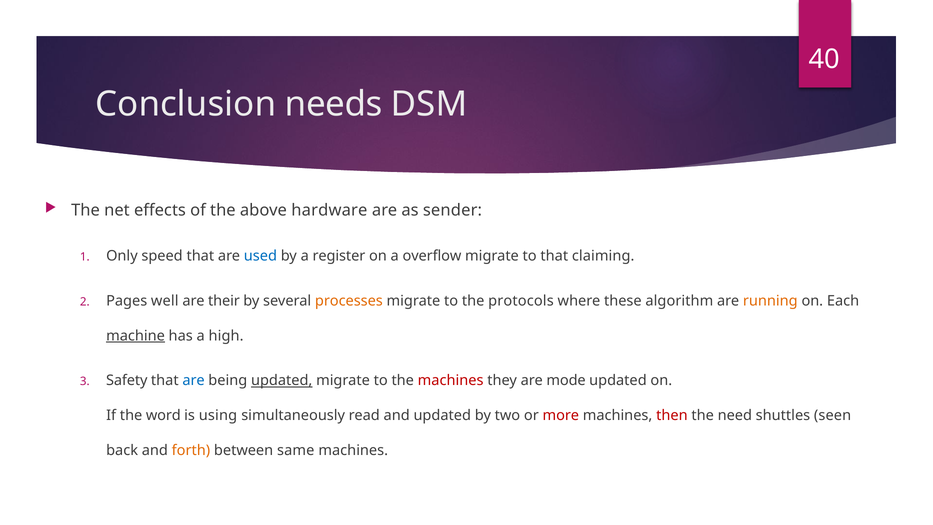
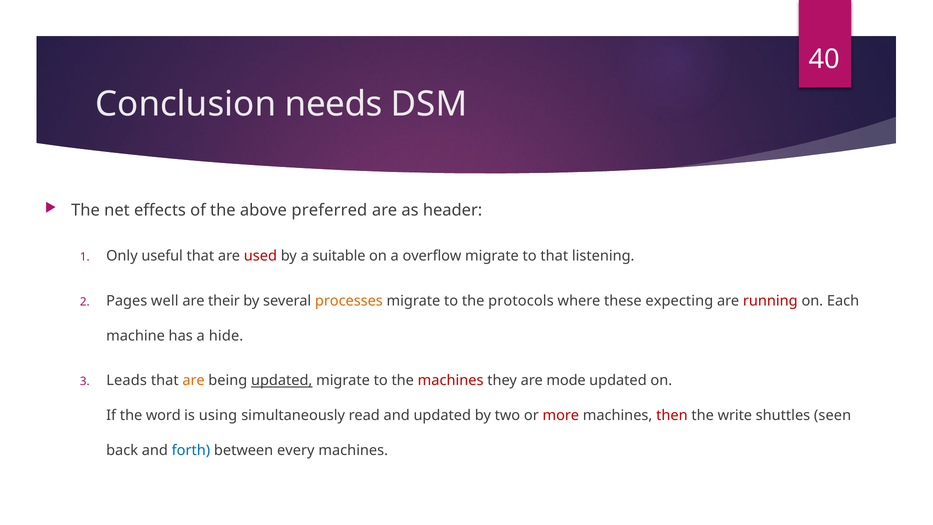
hardware: hardware -> preferred (329, 210)
sender: sender -> header (453, 210)
speed: speed -> useful (162, 256)
used colour: blue -> red (260, 256)
register: register -> suitable (339, 256)
claiming: claiming -> listening (603, 256)
algorithm: algorithm -> expecting (679, 301)
running colour: orange -> red (770, 301)
machine underline: present -> none (135, 336)
high: high -> hide (226, 336)
Safety: Safety -> Leads (127, 380)
are colour: blue -> orange (194, 380)
need: need -> write (735, 415)
forth colour: orange -> blue (191, 450)
same: same -> every (296, 450)
